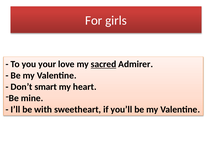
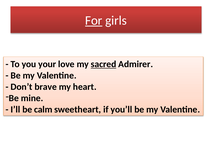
For underline: none -> present (94, 21)
smart: smart -> brave (46, 87)
with: with -> calm (43, 109)
